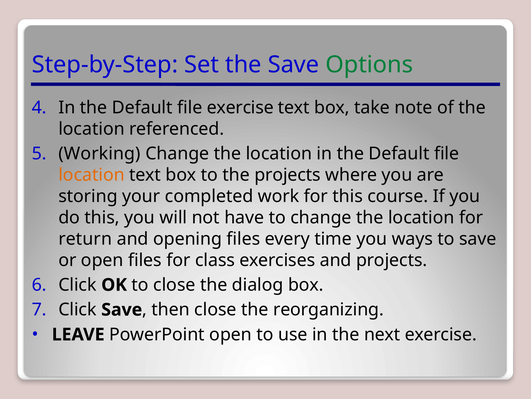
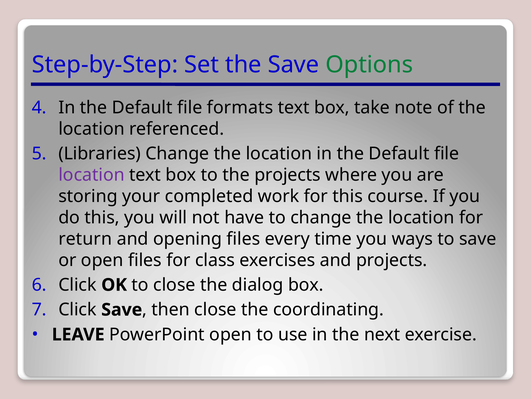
file exercise: exercise -> formats (240, 107)
Working: Working -> Libraries (100, 153)
location colour: orange -> purple (92, 175)
reorganizing: reorganizing -> coordinating (328, 309)
